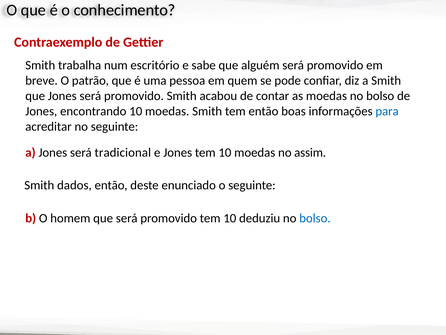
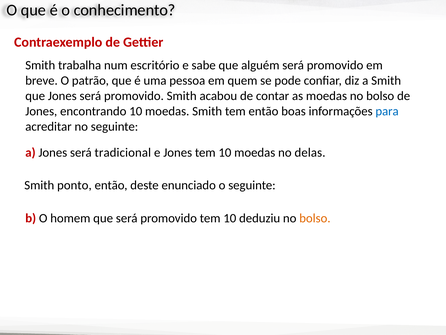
assim: assim -> delas (310, 152)
dados: dados -> ponto (74, 185)
bolso colour: blue -> orange (315, 218)
